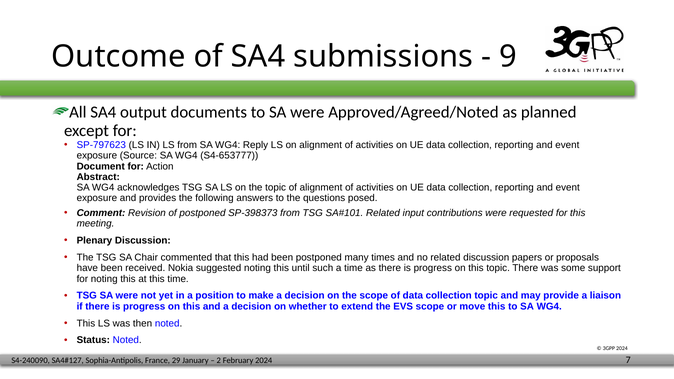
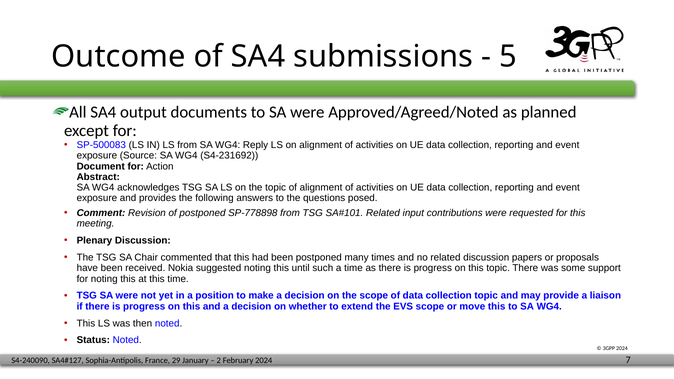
9: 9 -> 5 (508, 57)
SP-797623: SP-797623 -> SP-500083 (101, 145)
S4-653777: S4-653777 -> S4-231692 (229, 156)
SP-398373: SP-398373 -> SP-778898 (253, 213)
